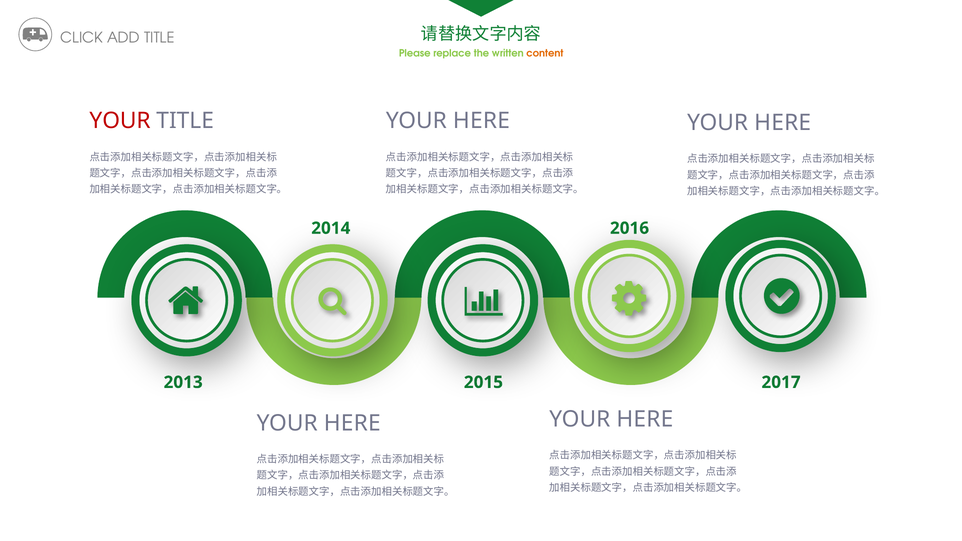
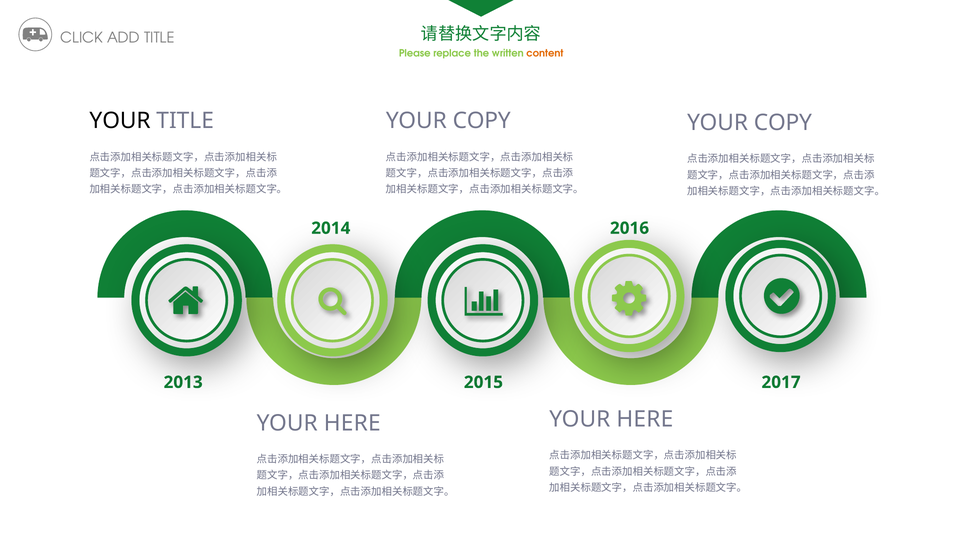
YOUR colour: red -> black (120, 121)
HERE: HERE -> COPY (482, 121)
HERE: HERE -> COPY (783, 123)
